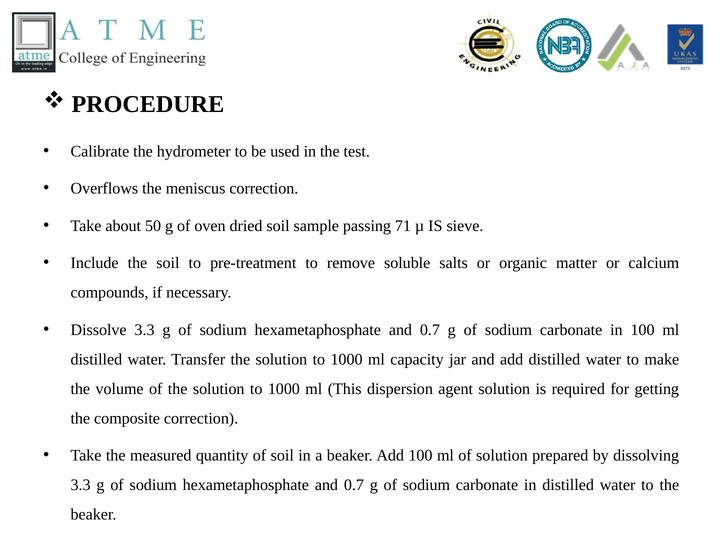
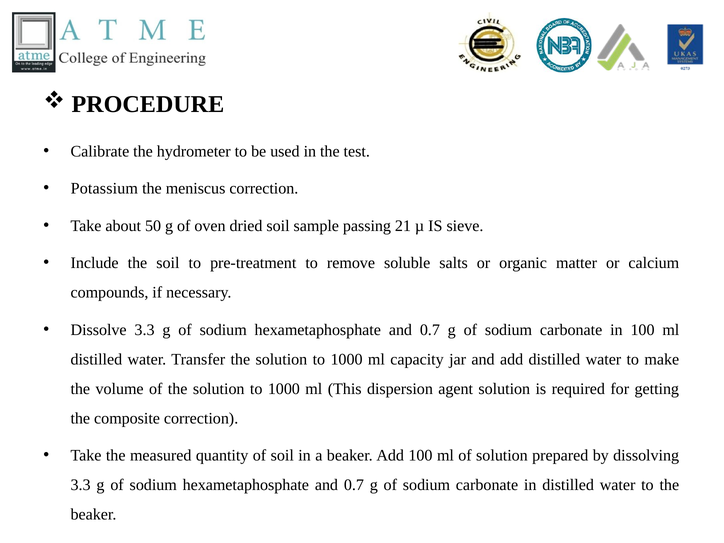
Overflows: Overflows -> Potassium (104, 189)
71: 71 -> 21 (403, 226)
